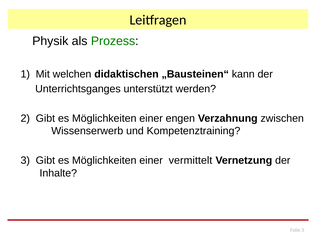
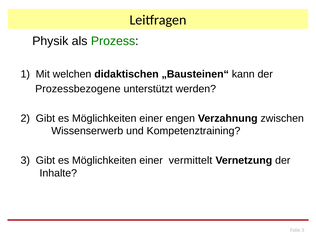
Unterrichtsganges: Unterrichtsganges -> Prozessbezogene (78, 89)
